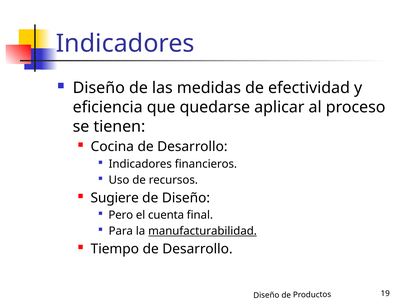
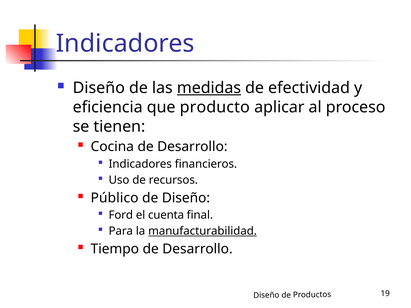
medidas underline: none -> present (209, 88)
quedarse: quedarse -> producto (215, 107)
Sugiere: Sugiere -> Público (115, 198)
Pero: Pero -> Ford (121, 215)
